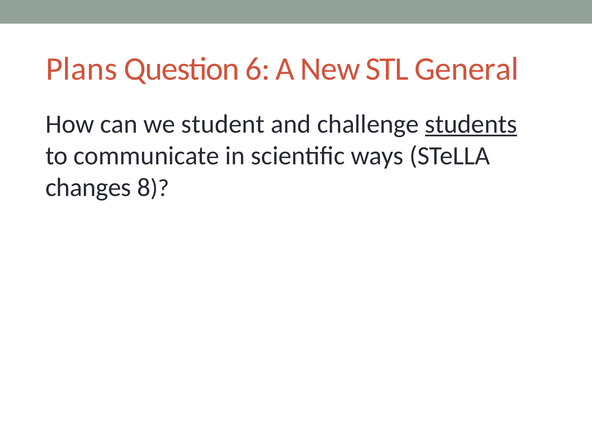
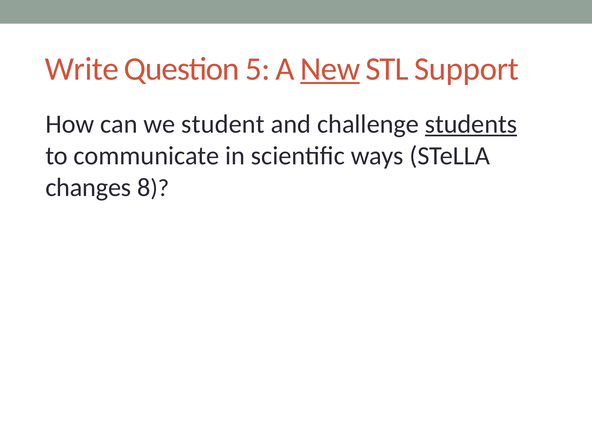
Plans: Plans -> Write (82, 69)
6: 6 -> 5 (258, 69)
New underline: none -> present (330, 69)
General: General -> Support (467, 69)
